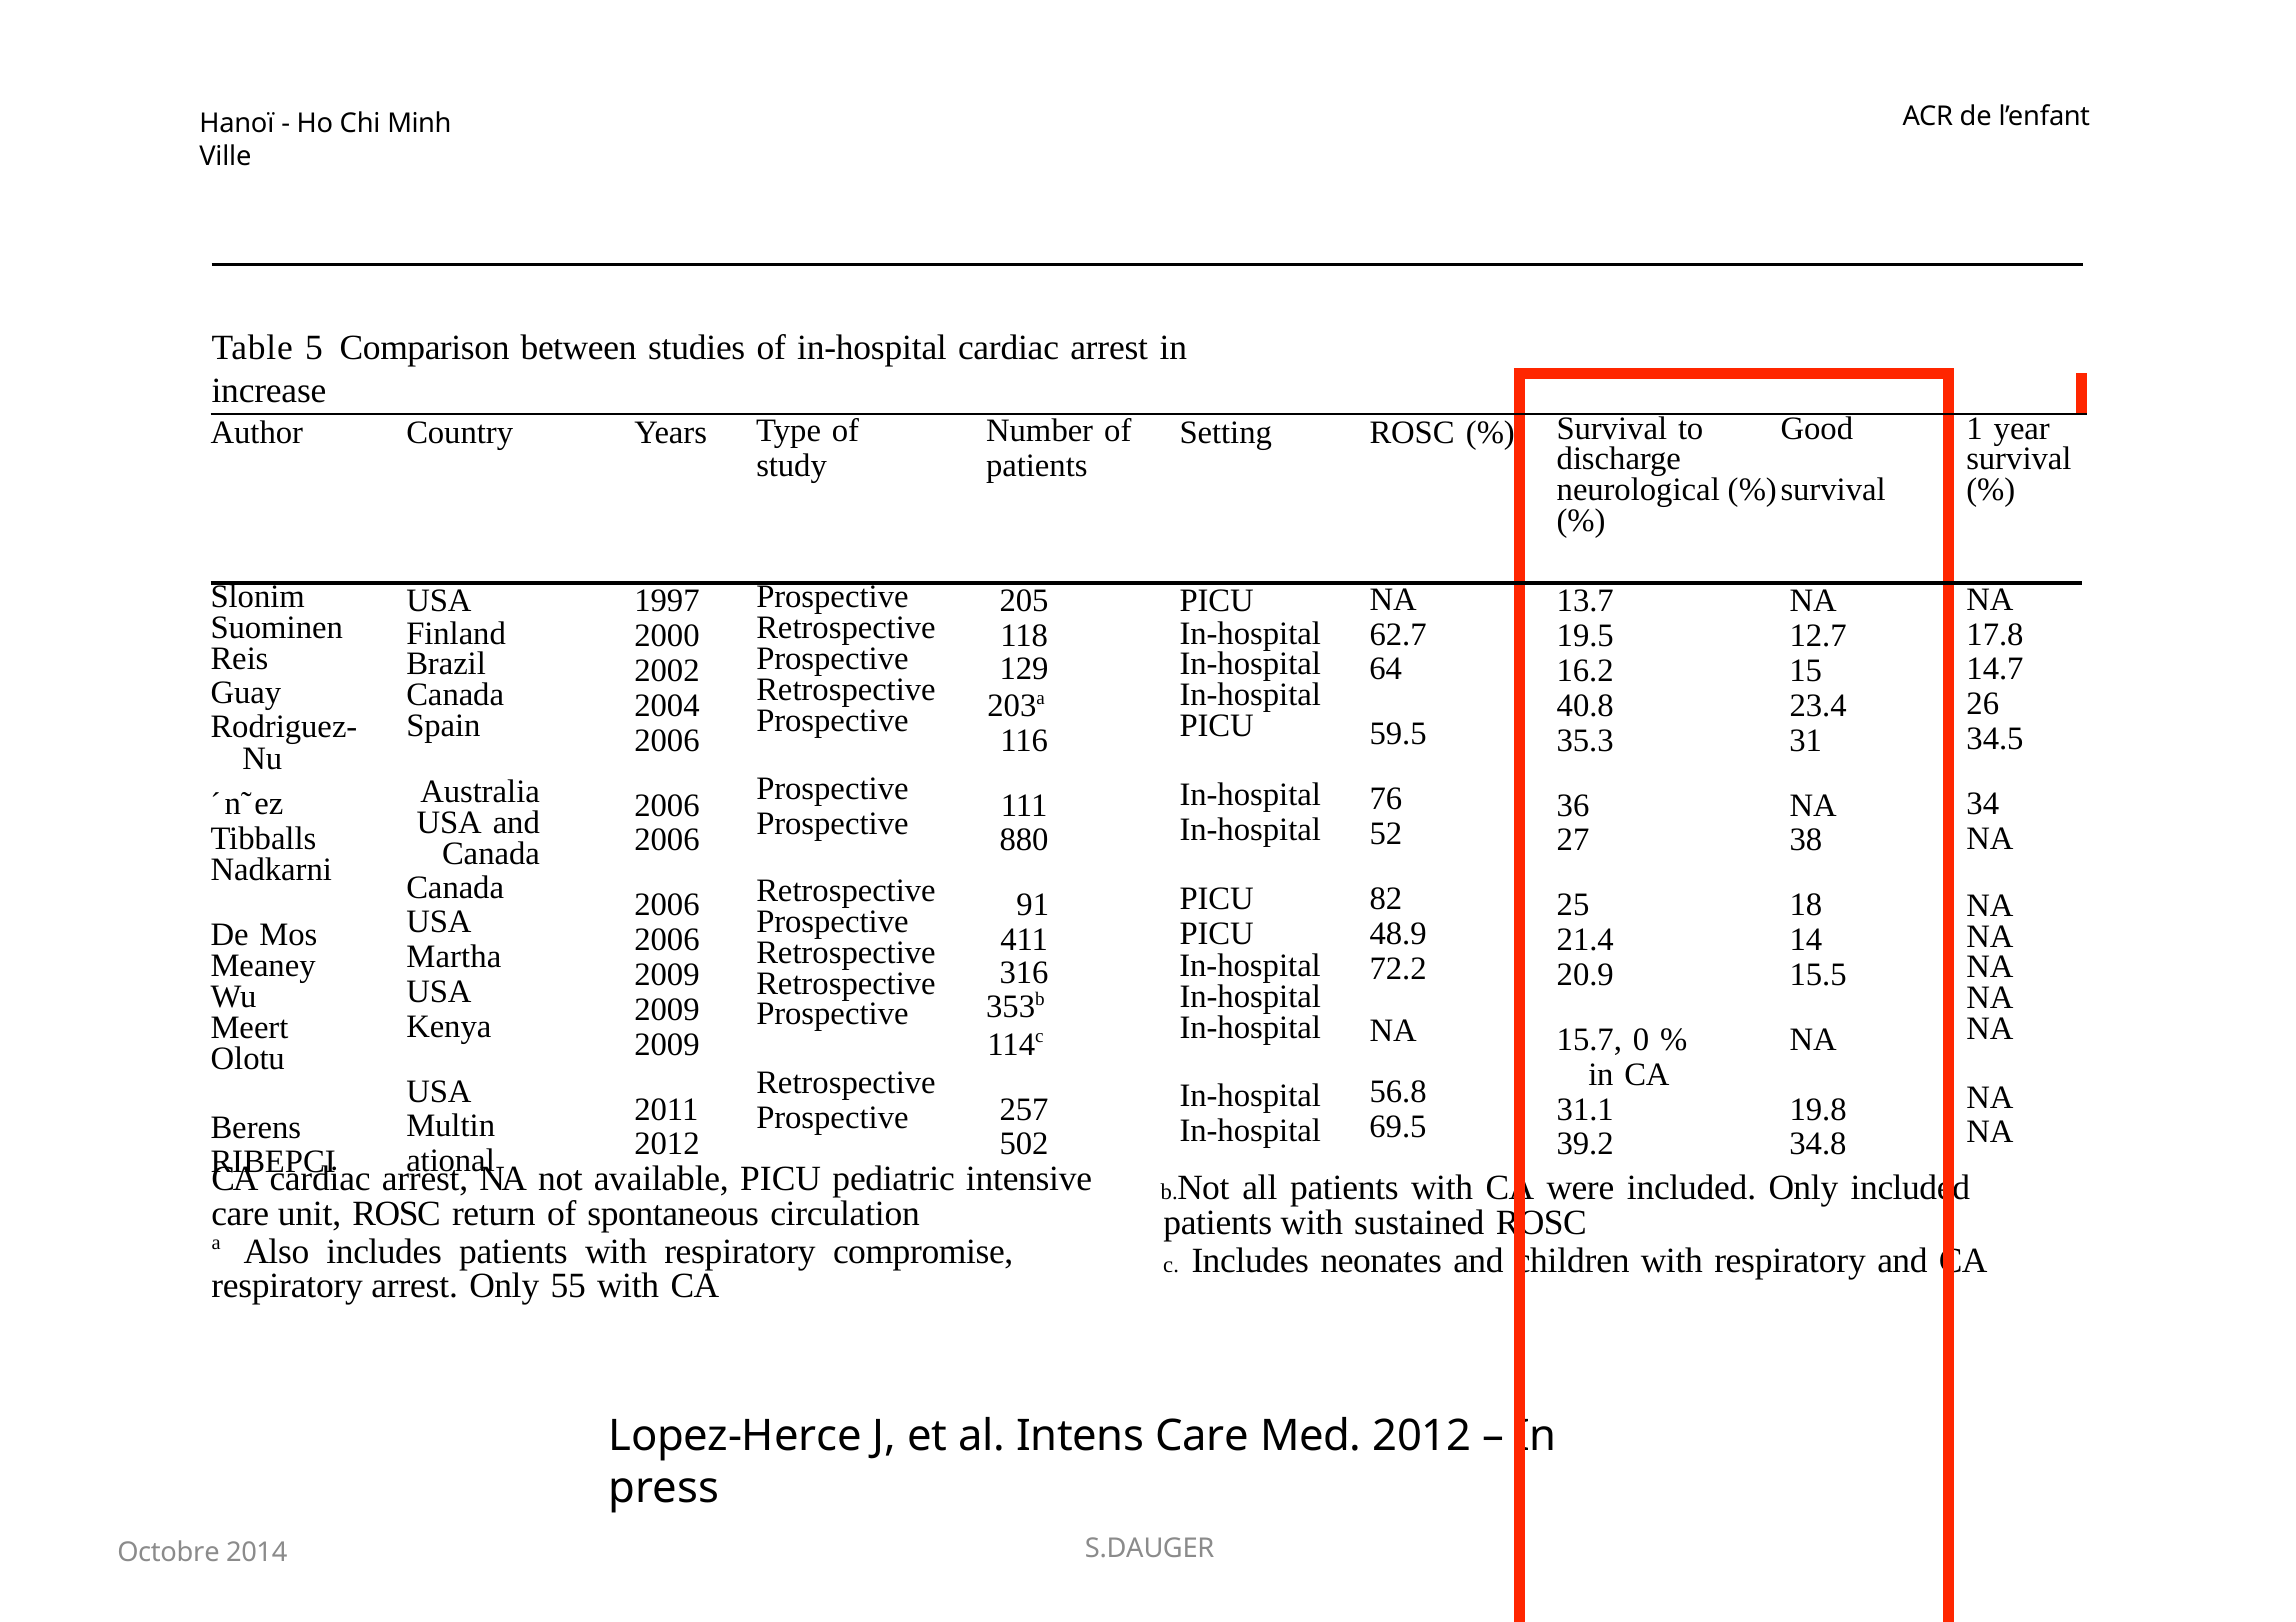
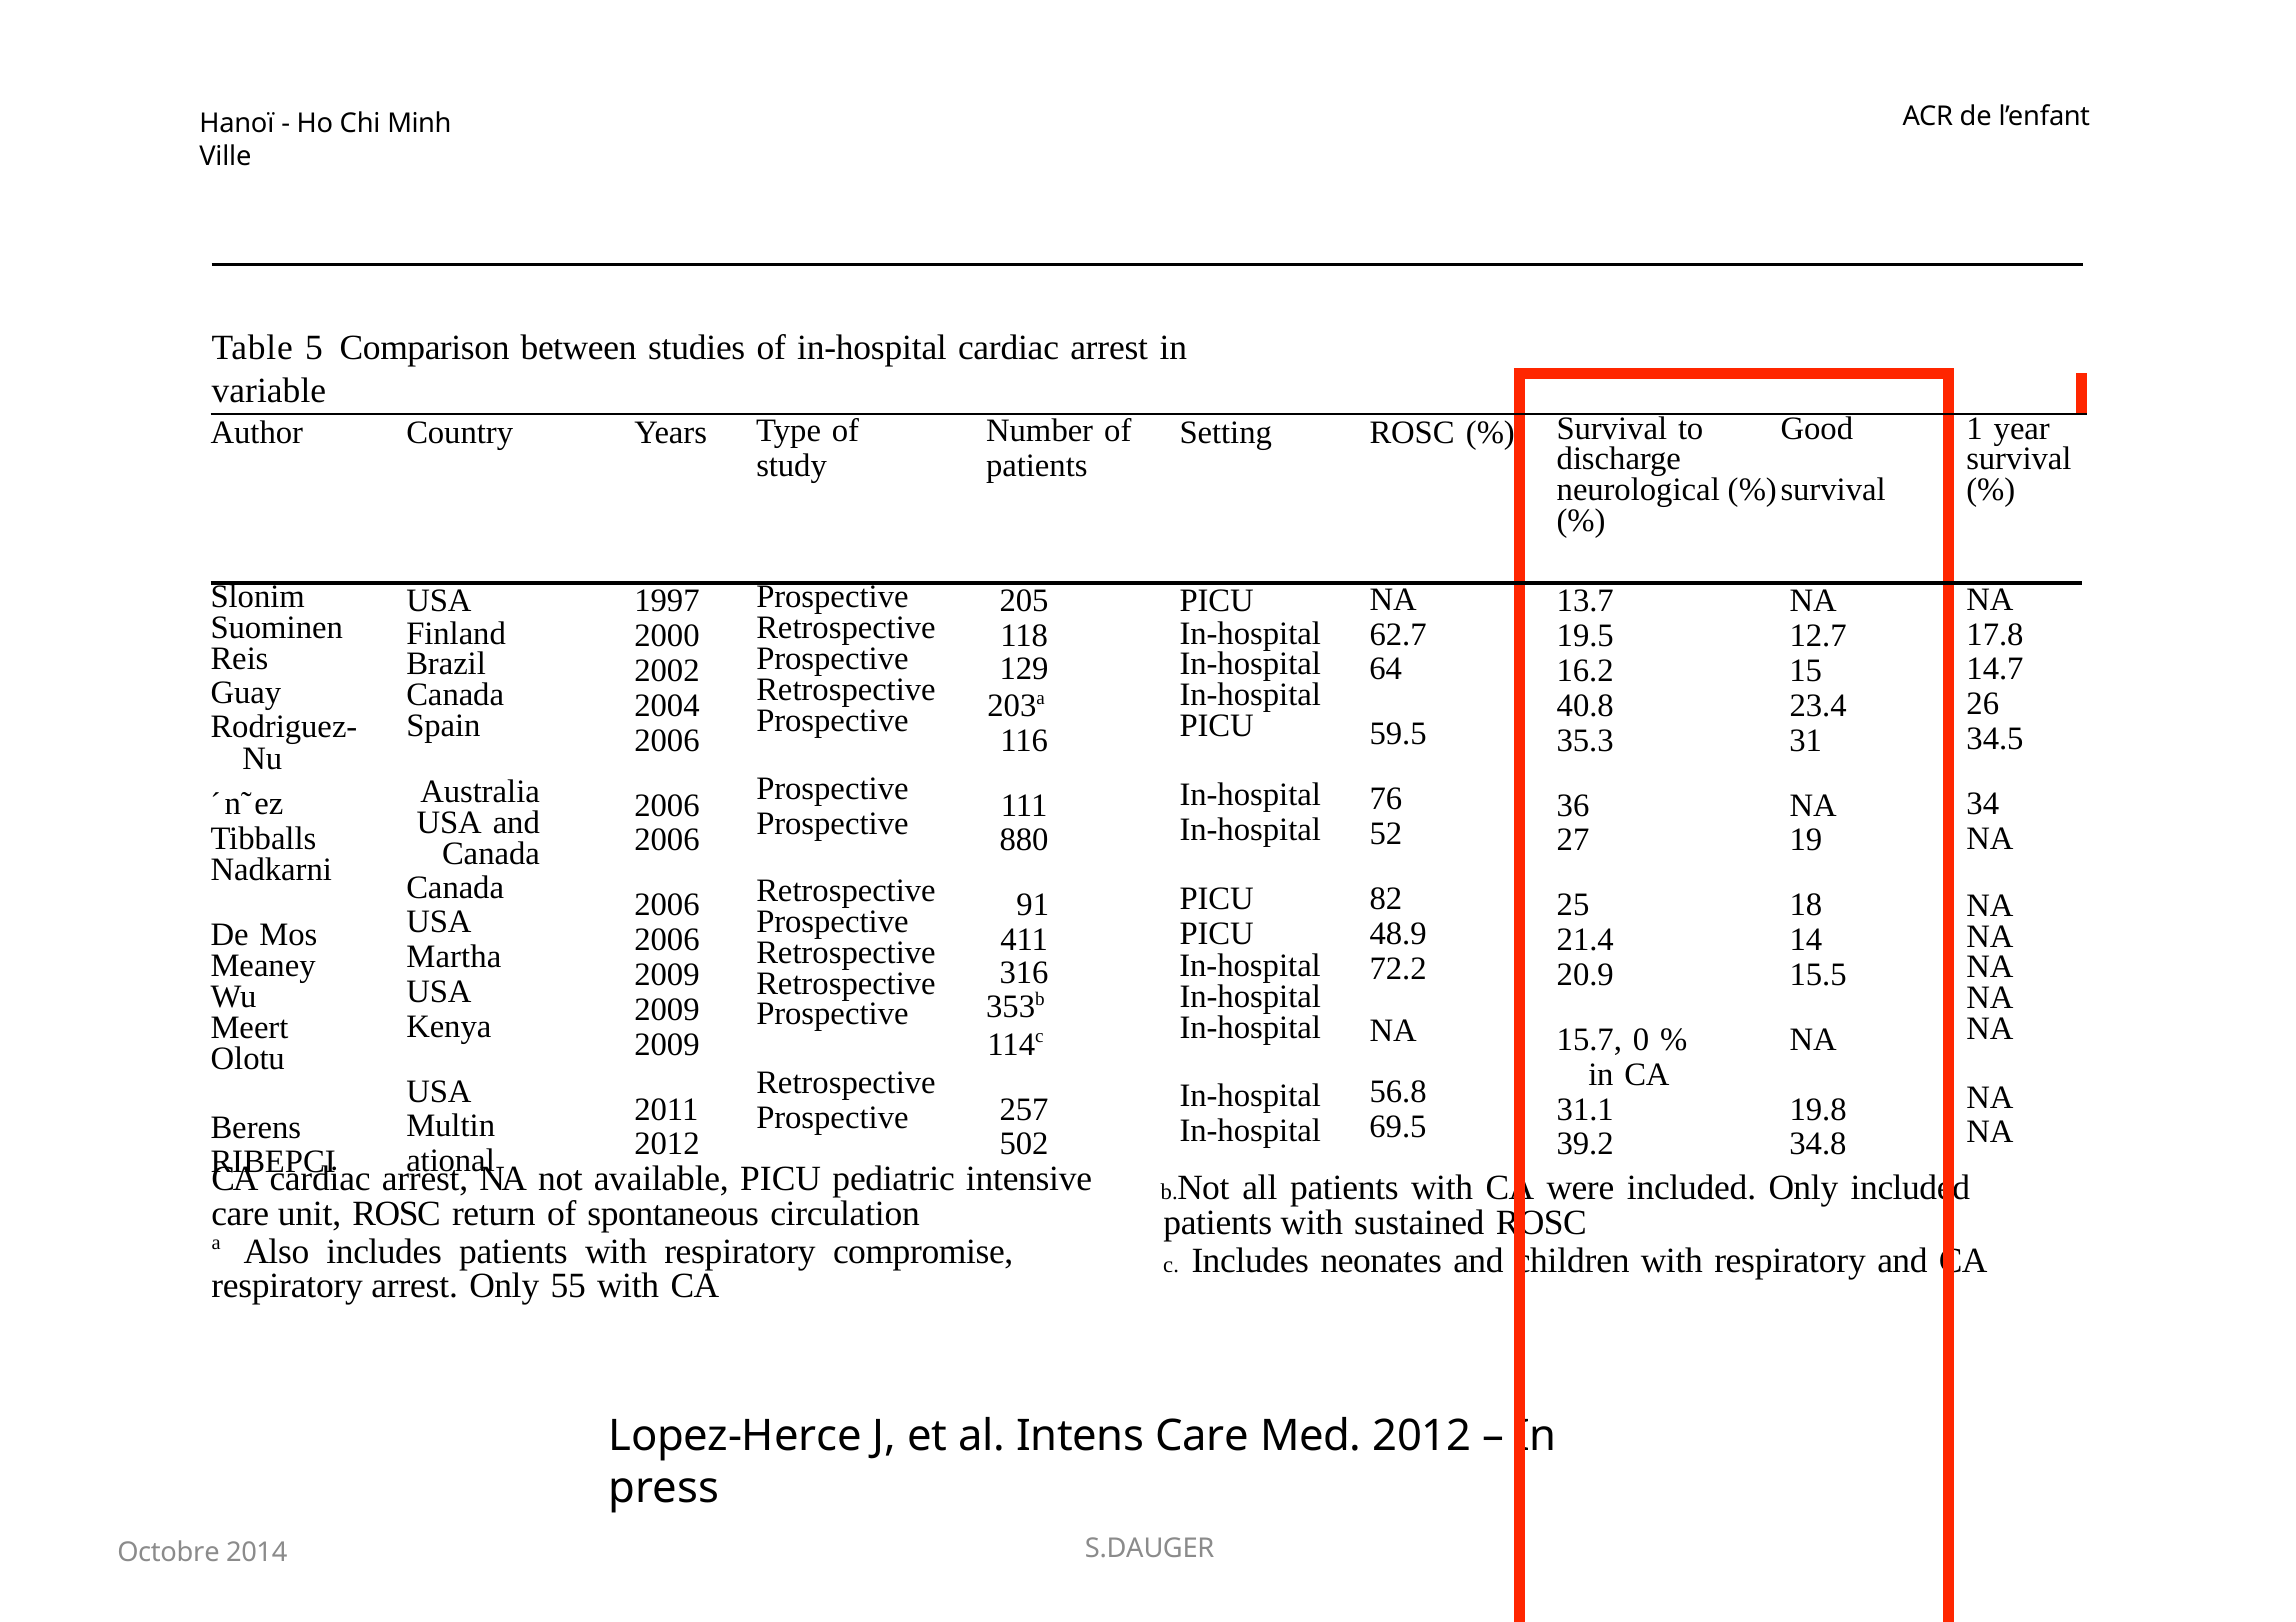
increase: increase -> variable (269, 391)
38: 38 -> 19 (1806, 840)
